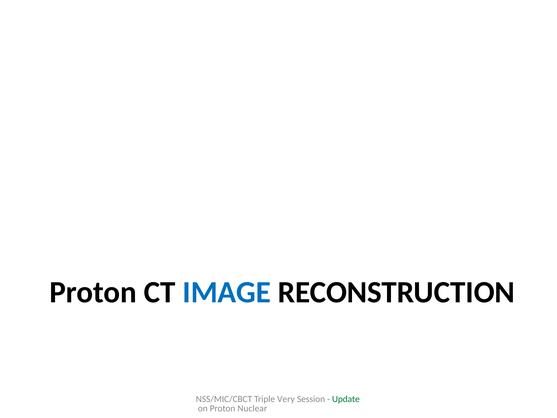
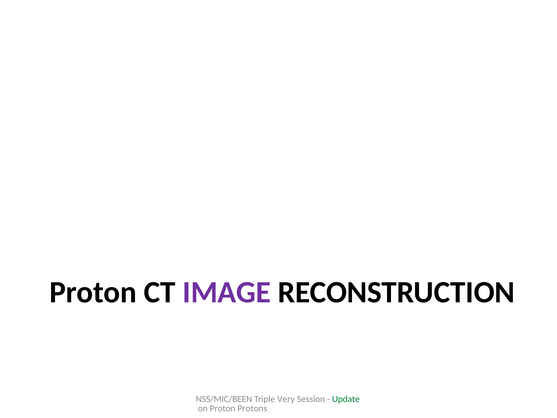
IMAGE colour: blue -> purple (227, 292)
NSS/MIC/CBCT: NSS/MIC/CBCT -> NSS/MIC/BEEN (224, 399)
Nuclear: Nuclear -> Protons (252, 408)
